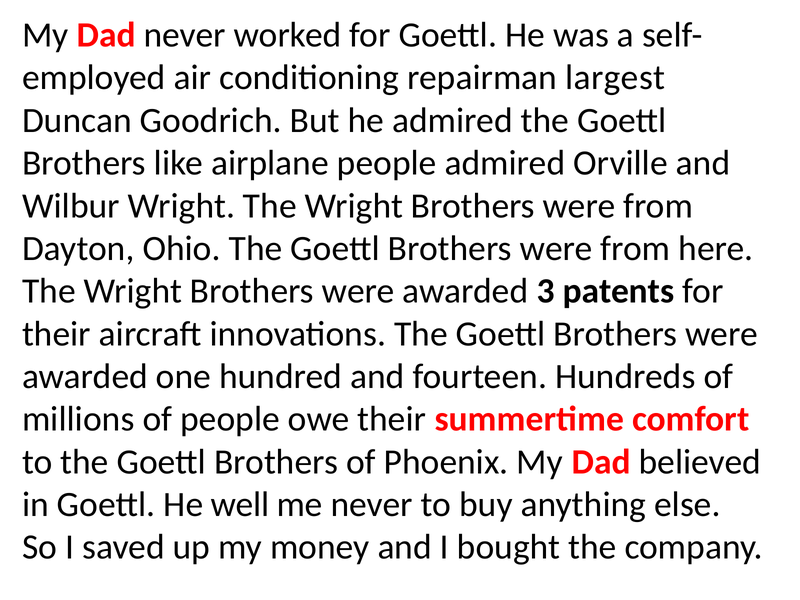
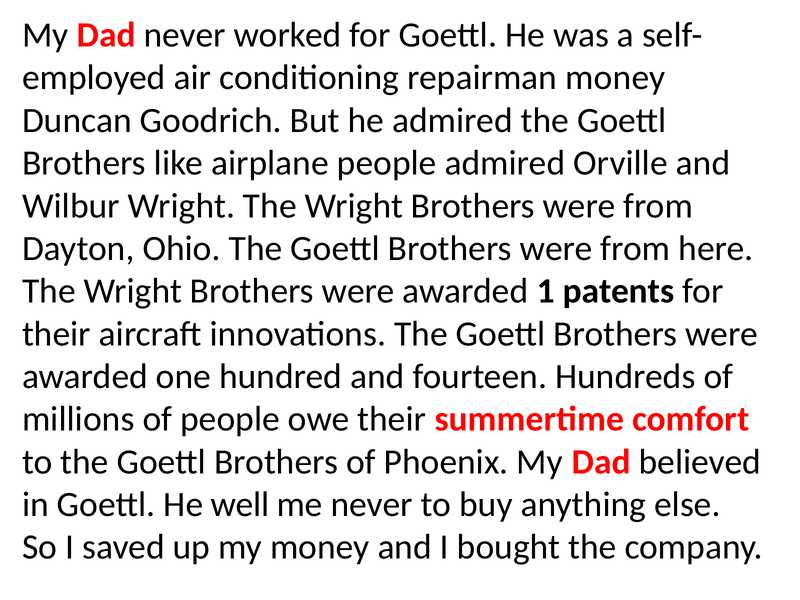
repairman largest: largest -> money (615, 78)
3: 3 -> 1 (546, 291)
